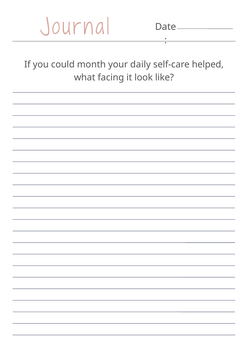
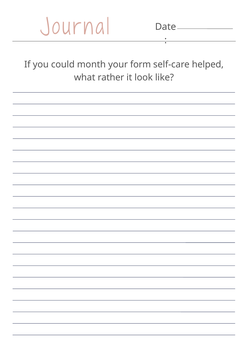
daily: daily -> form (141, 64)
facing: facing -> rather (111, 77)
